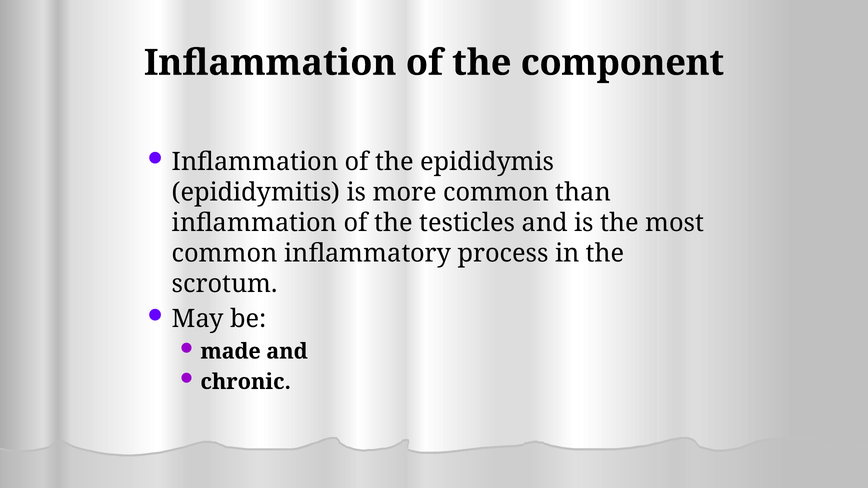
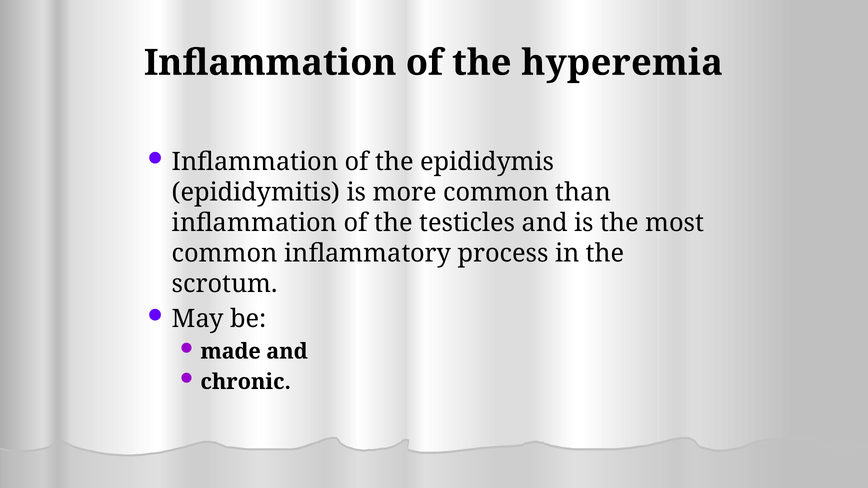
component: component -> hyperemia (622, 63)
